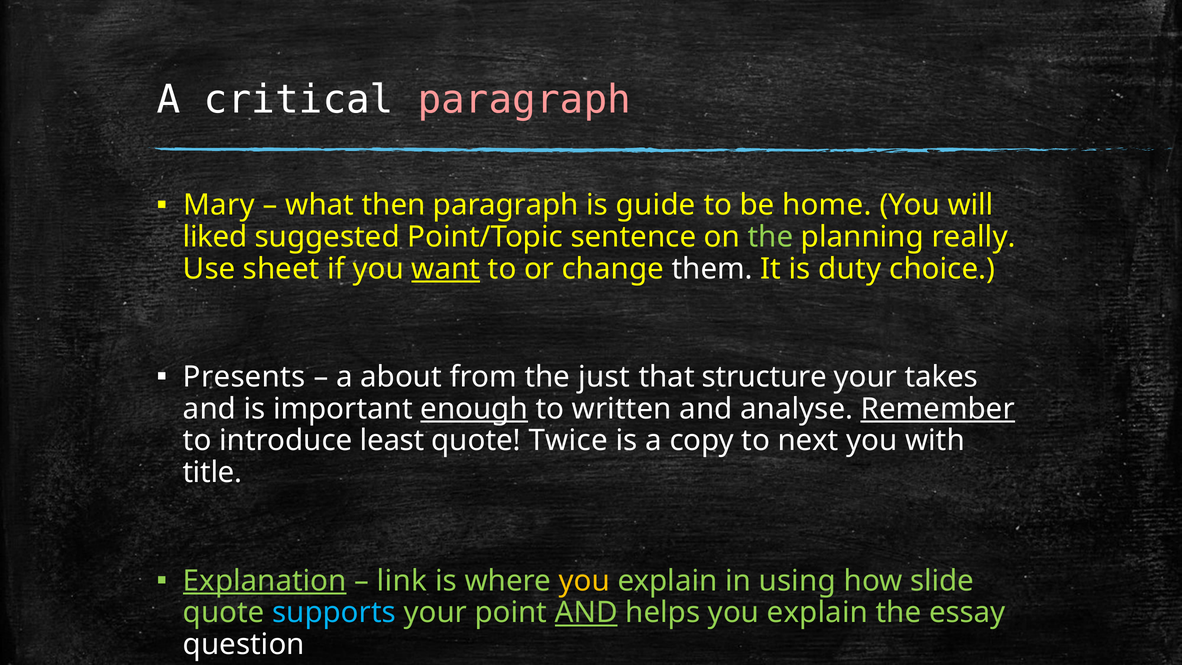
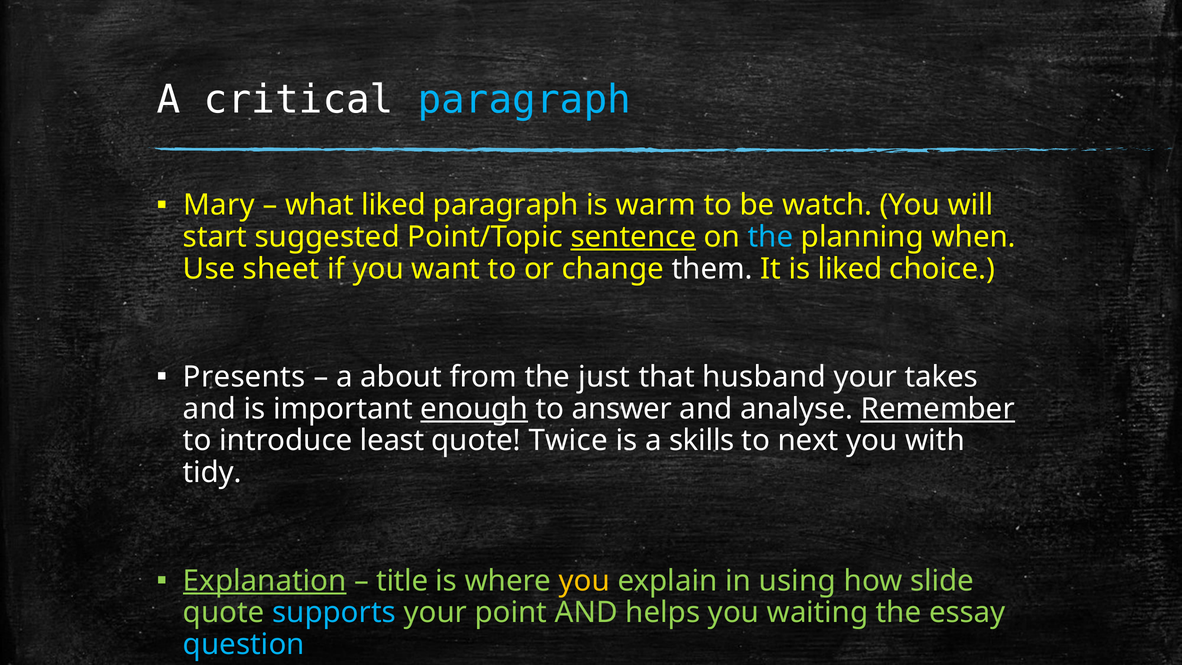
paragraph colour: pink -> light blue (524, 100)
what then: then -> liked (394, 205)
guide: guide -> warm (656, 205)
home: home -> watch (827, 205)
liked: liked -> start (215, 237)
sentence underline: none -> present (633, 237)
the colour: light green -> light blue (770, 237)
really: really -> when (974, 237)
want underline: present -> none (446, 269)
is duty: duty -> liked (850, 269)
structure: structure -> husband (764, 377)
written: written -> answer (622, 409)
copy: copy -> skills (702, 441)
title: title -> tidy (212, 473)
link: link -> title (402, 581)
AND underline: present -> none (586, 613)
helps you explain: explain -> waiting (818, 613)
question colour: white -> light blue (244, 645)
